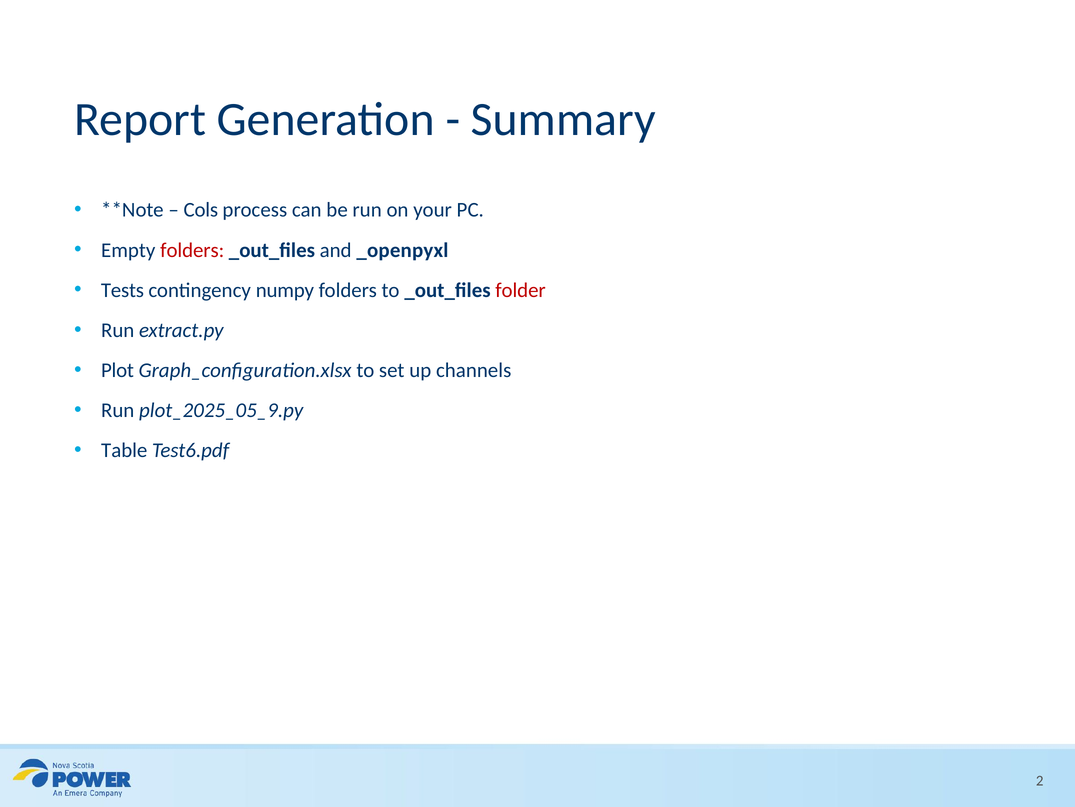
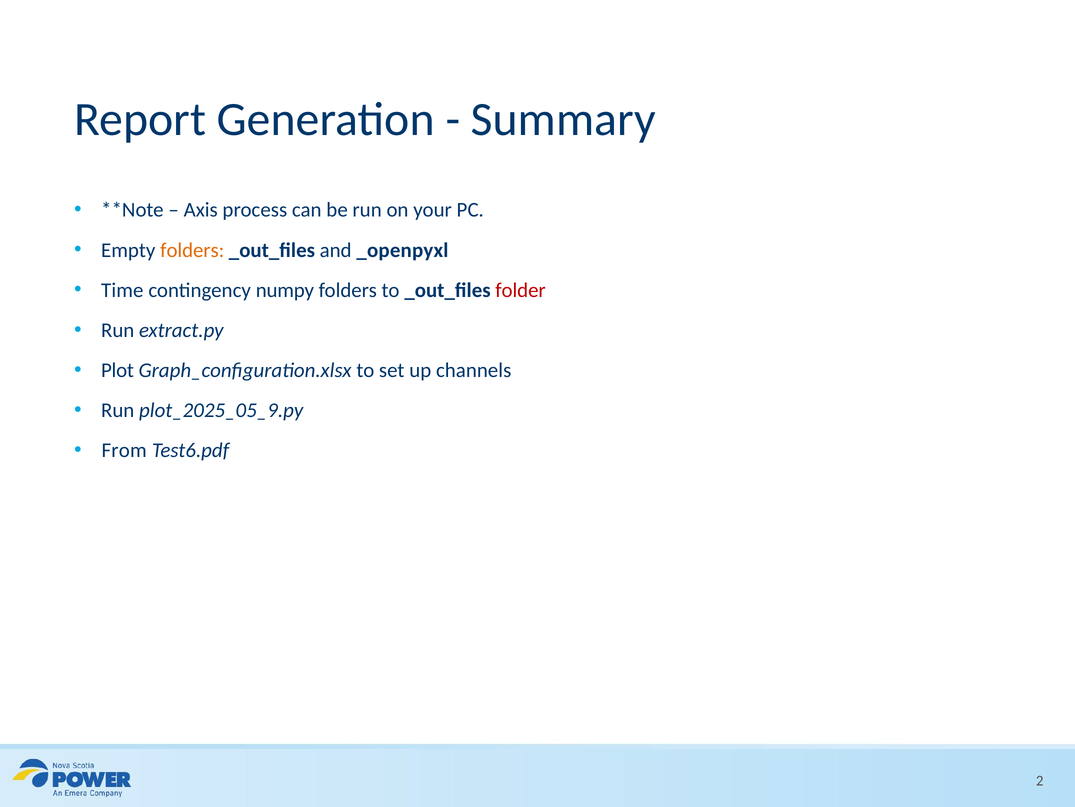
Cols: Cols -> Axis (201, 210)
folders colour: red -> orange (192, 250)
Tests: Tests -> Time (122, 290)
Table: Table -> From (124, 450)
